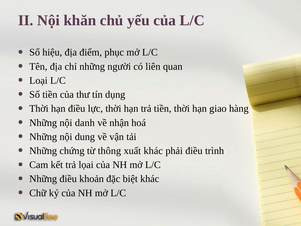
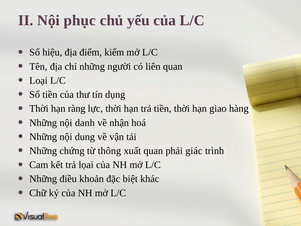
khăn: khăn -> phục (80, 20)
phục: phục -> kiểm (114, 52)
hạn điều: điều -> ràng (77, 109)
xuất khác: khác -> quan (153, 151)
phải điều: điều -> giác (194, 151)
